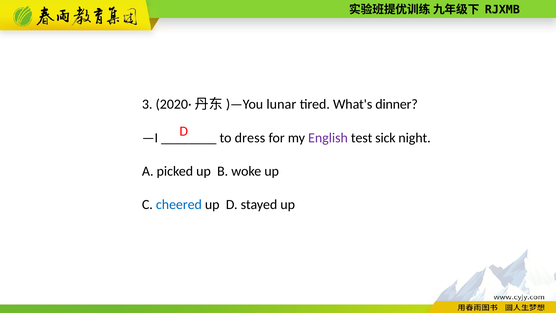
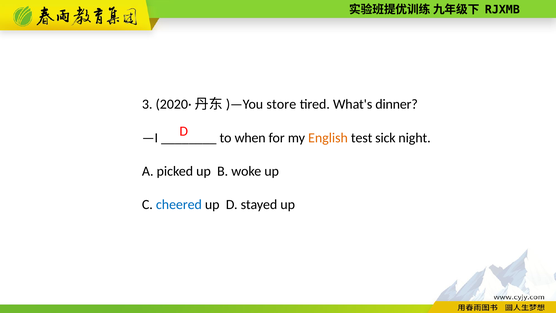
lunar: lunar -> store (281, 104)
dress: dress -> when (250, 138)
English colour: purple -> orange (328, 138)
